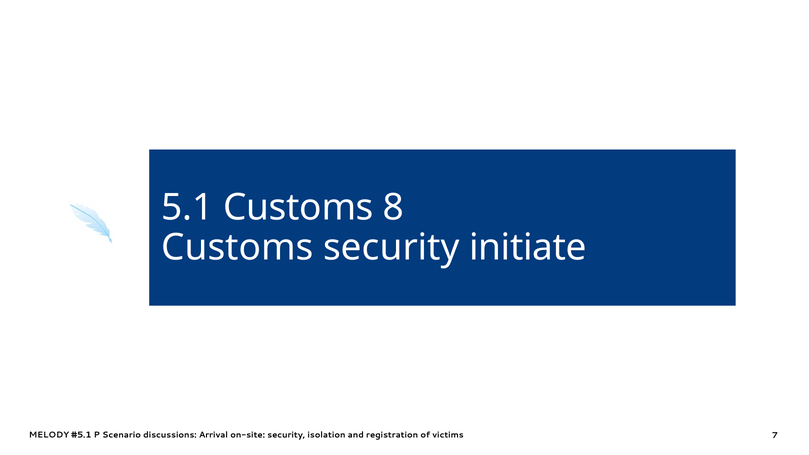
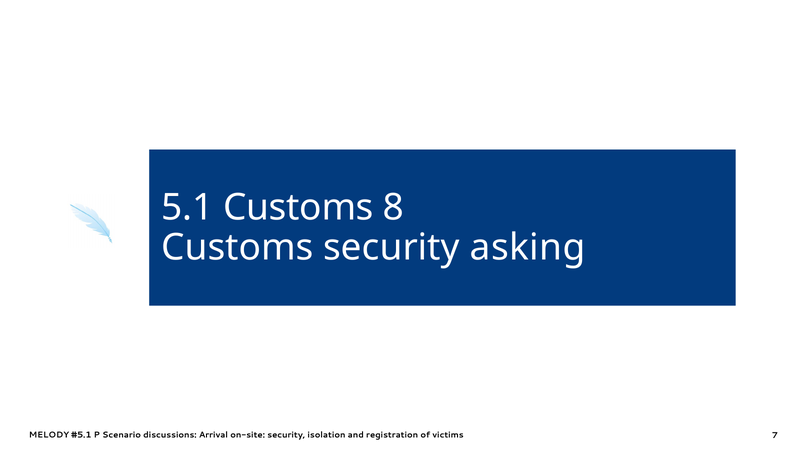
initiate: initiate -> asking (528, 247)
